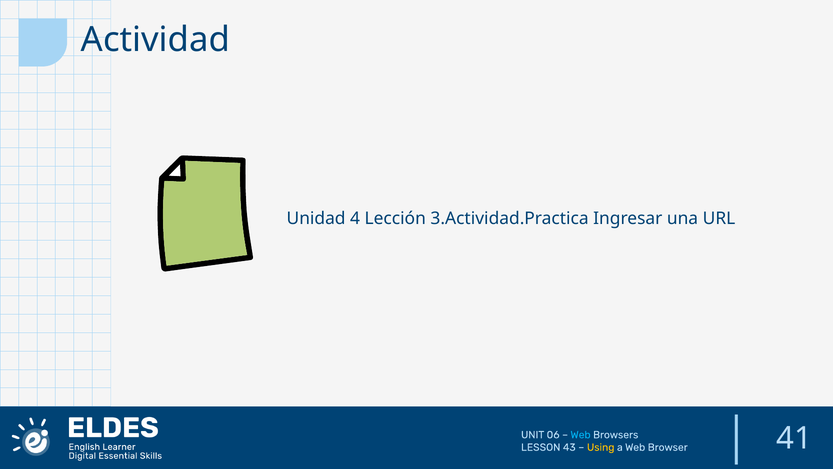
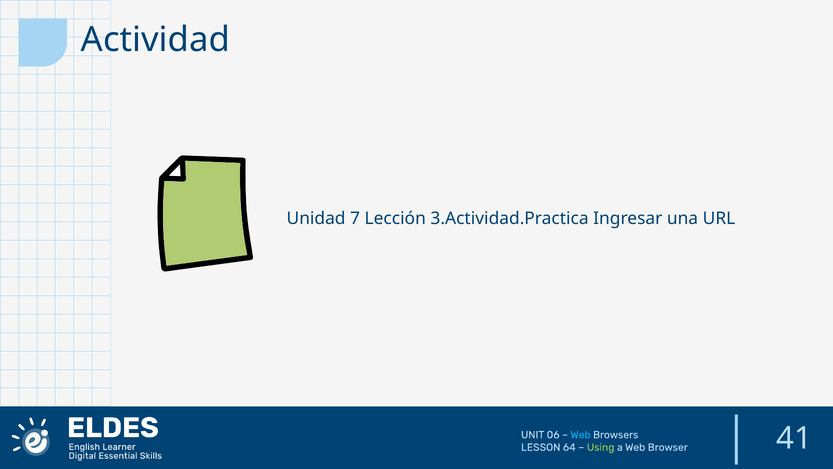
4: 4 -> 7 (355, 218)
43: 43 -> 64 (569, 447)
Using colour: yellow -> light green (601, 447)
